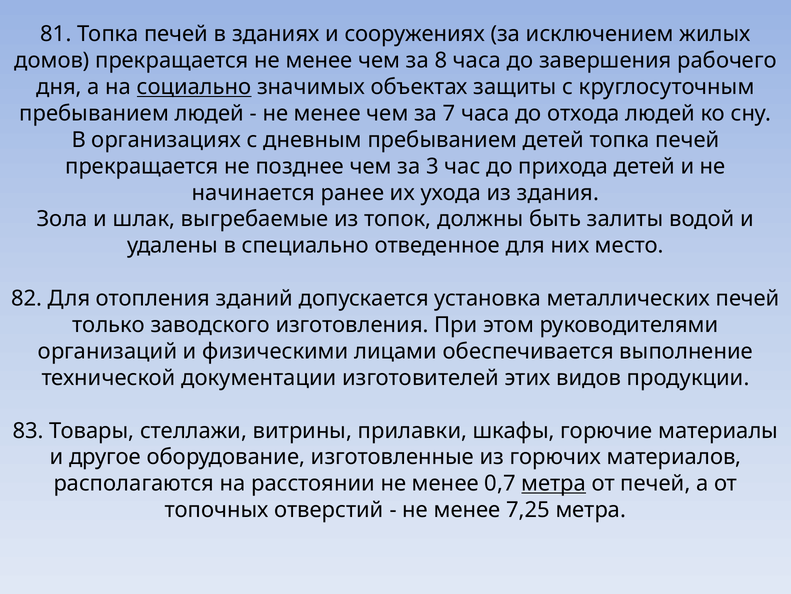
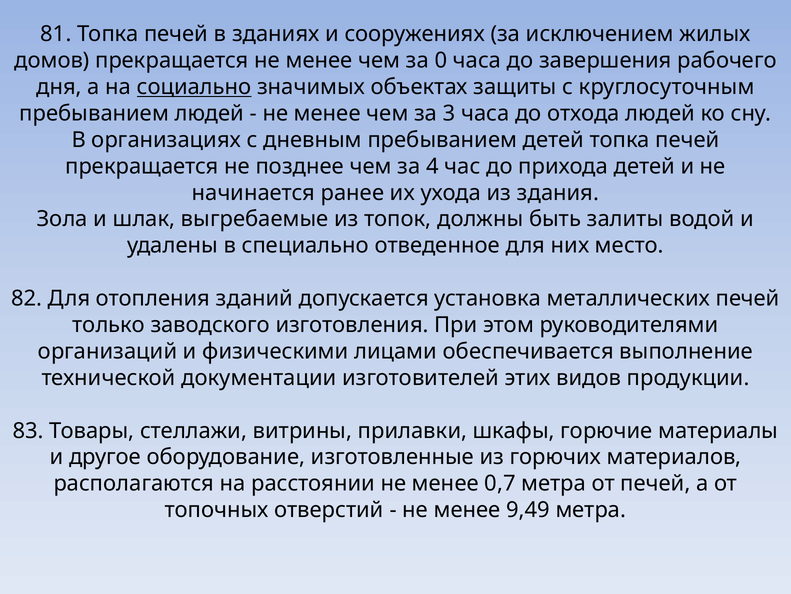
8: 8 -> 0 (441, 60)
7: 7 -> 3 (449, 113)
3: 3 -> 4 (432, 166)
метра underline: present -> none (554, 483)
7,25: 7,25 -> 9,49 (528, 509)
